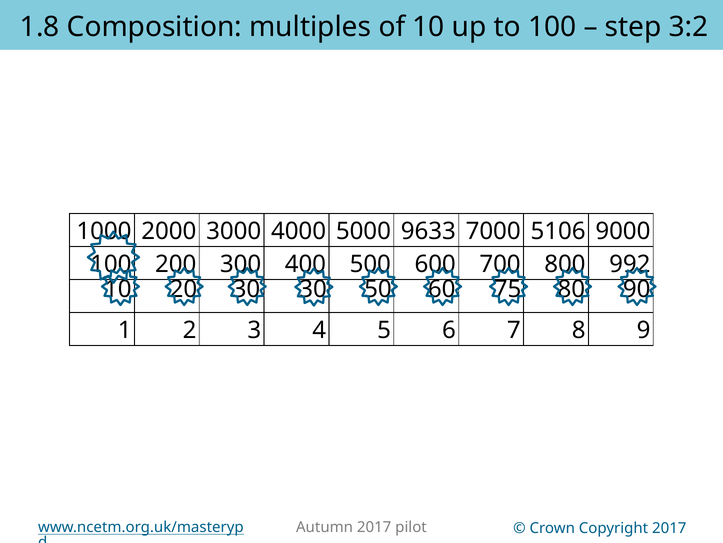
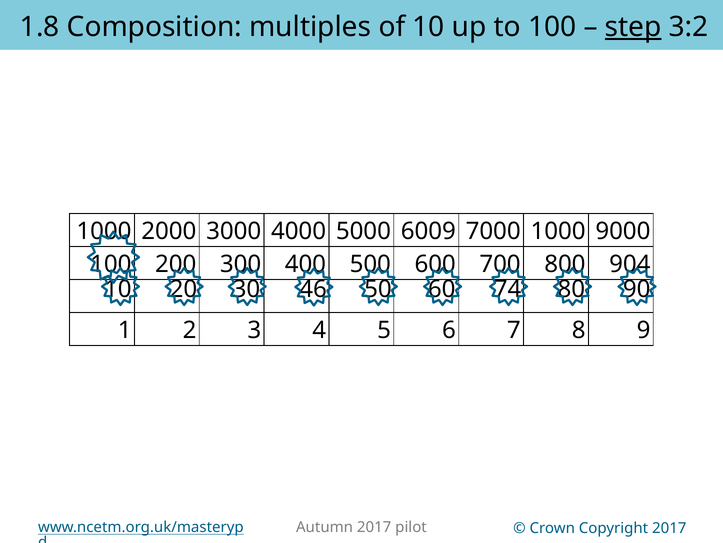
step underline: none -> present (633, 27)
9633: 9633 -> 6009 (428, 231)
7000 5106: 5106 -> 1000 (558, 231)
992: 992 -> 904 (630, 264)
30 30: 30 -> 46 (313, 289)
75: 75 -> 74 (508, 289)
